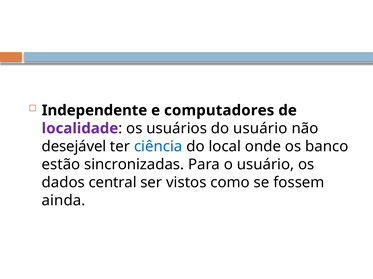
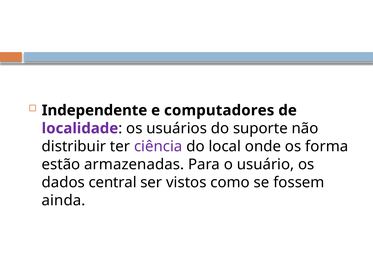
do usuário: usuário -> suporte (260, 129)
desejável: desejável -> distribuir (74, 147)
ciência colour: blue -> purple (158, 147)
banco: banco -> forma (327, 147)
sincronizadas: sincronizadas -> armazenadas (134, 165)
